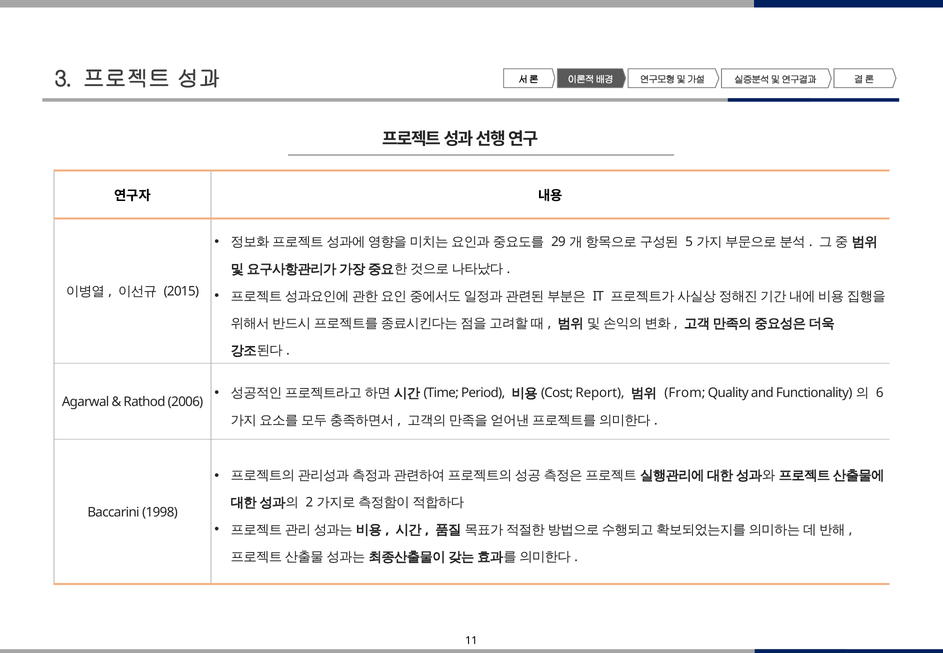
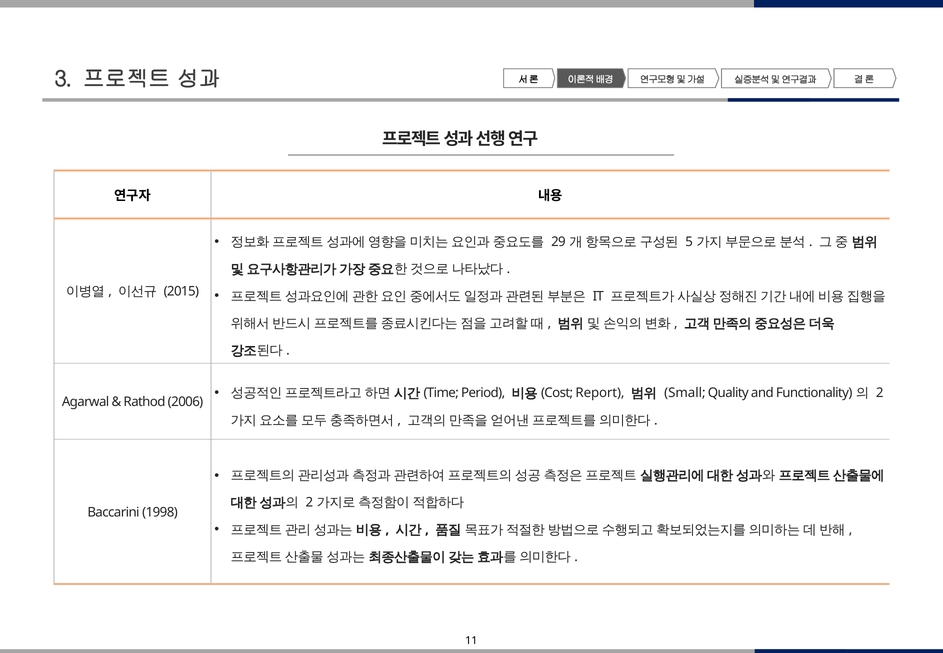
From: From -> Small (685, 393)
6: 6 -> 2 (880, 393)
